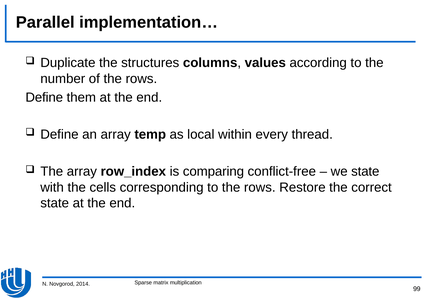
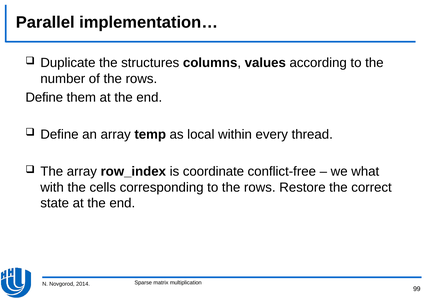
comparing: comparing -> coordinate (213, 171)
we state: state -> what (365, 171)
